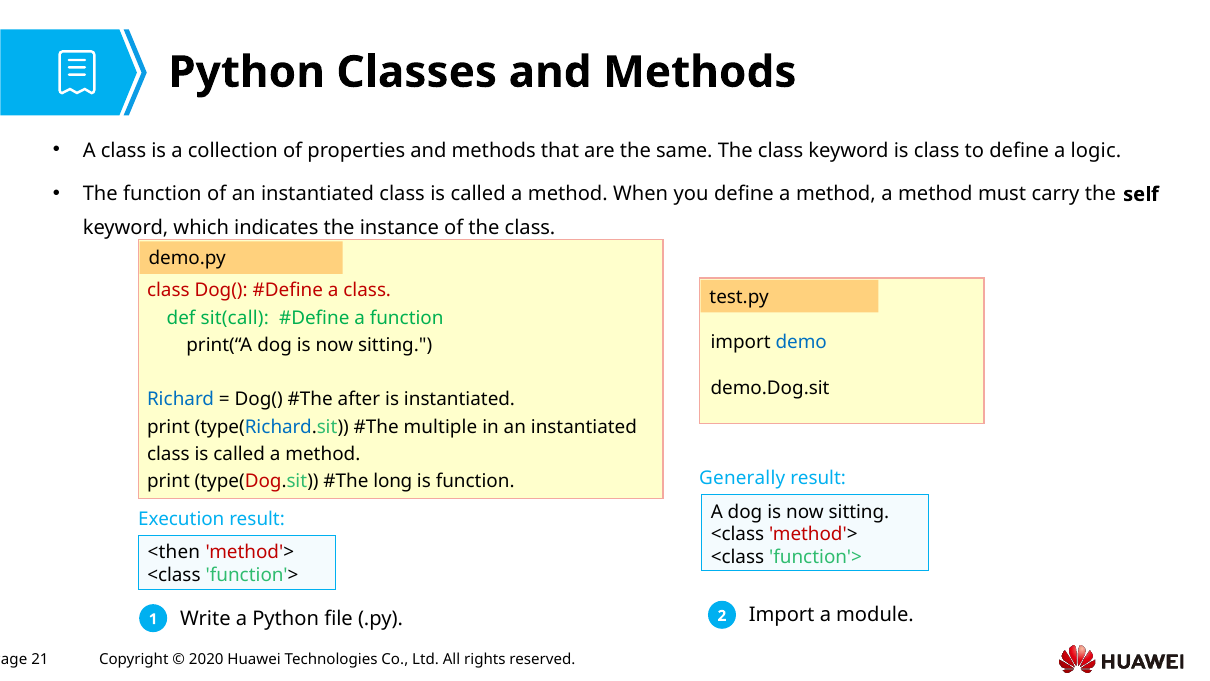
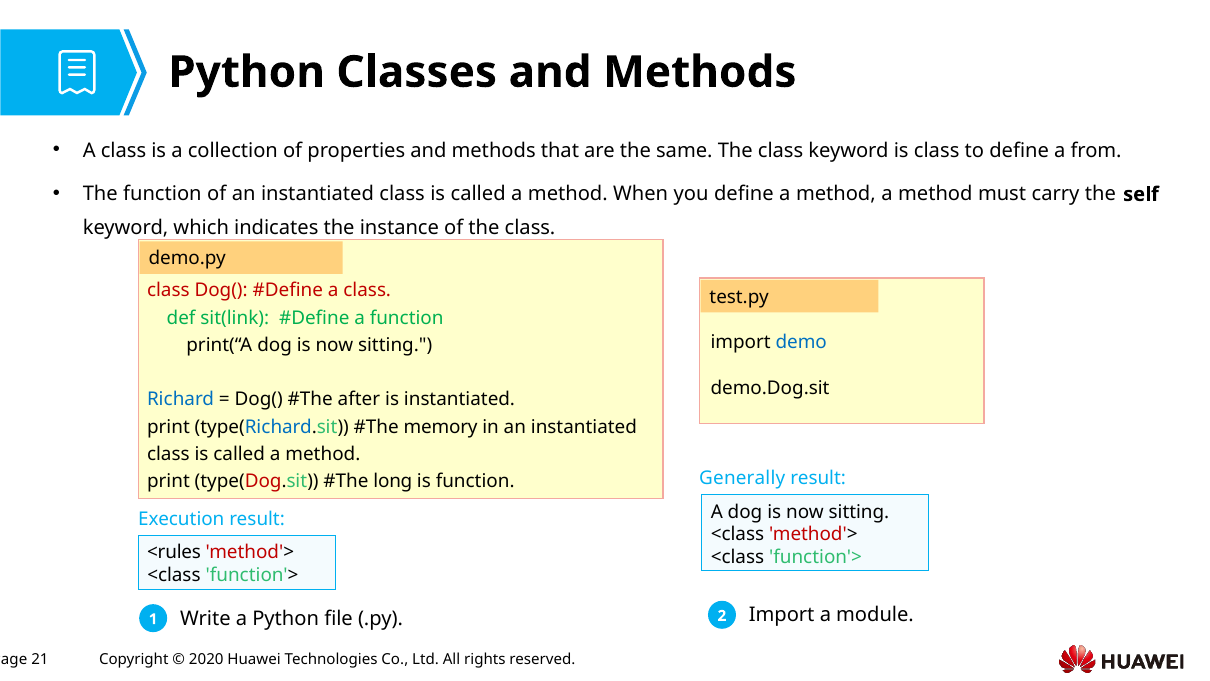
logic: logic -> from (1096, 150)
sit(call: sit(call -> sit(link (235, 318)
multiple: multiple -> memory (441, 427)
<then: <then -> <rules (174, 552)
